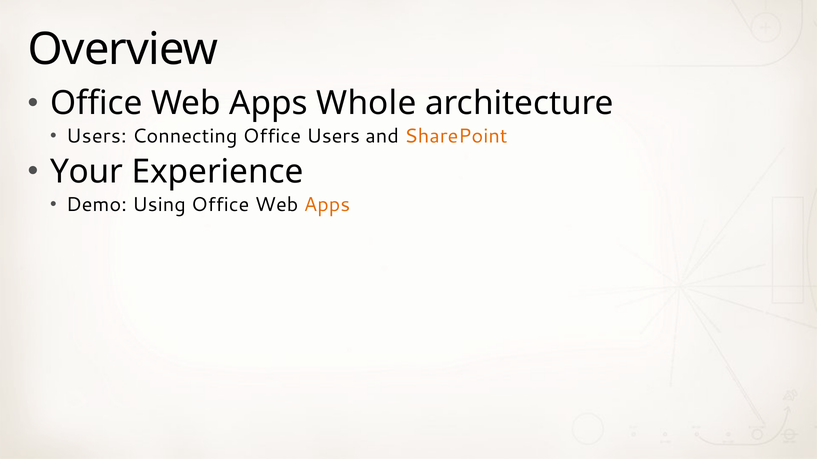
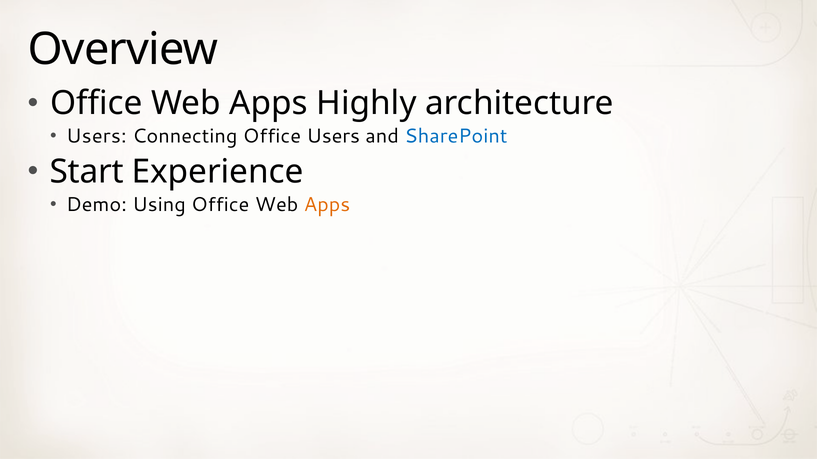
Whole: Whole -> Highly (366, 104)
SharePoint colour: orange -> blue (456, 136)
Your: Your -> Start (87, 172)
